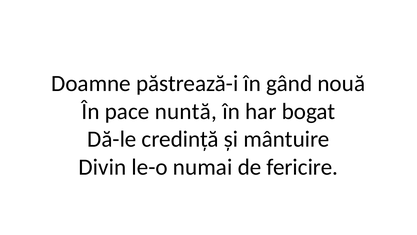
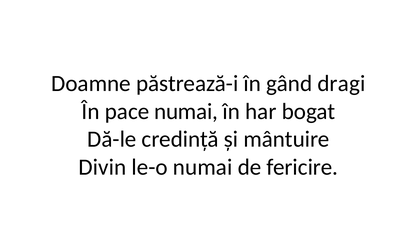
nouă: nouă -> dragi (341, 83)
pace nuntă: nuntă -> numai (186, 111)
